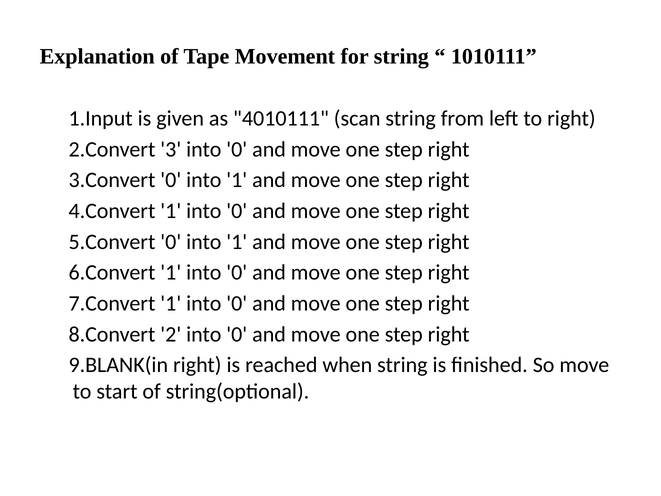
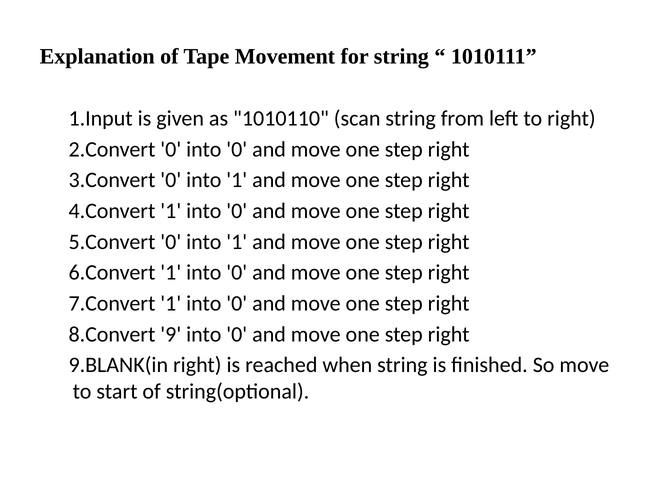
4010111: 4010111 -> 1010110 (281, 118)
3: 3 -> 0 (171, 149)
2: 2 -> 9 (171, 334)
